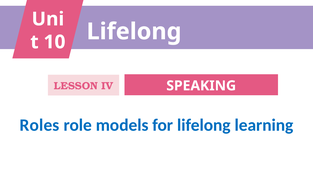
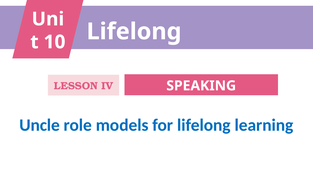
Roles: Roles -> Uncle (40, 125)
